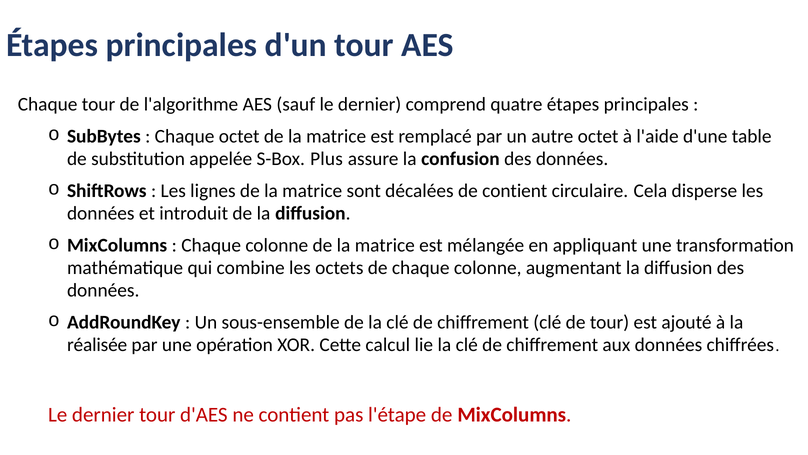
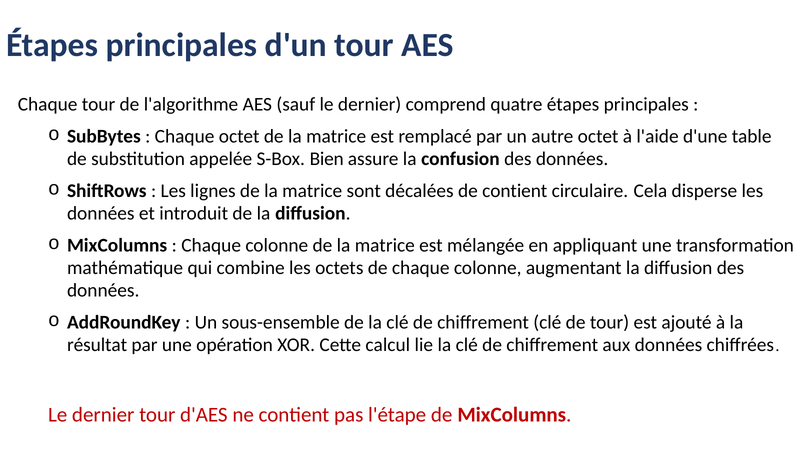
Plus: Plus -> Bien (327, 159)
réalisée: réalisée -> résultat (97, 344)
